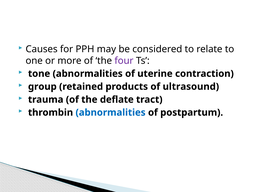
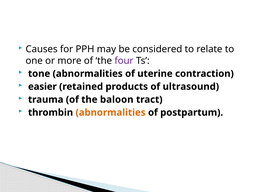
group: group -> easier (42, 87)
deflate: deflate -> baloon (117, 100)
abnormalities colour: blue -> orange (111, 113)
